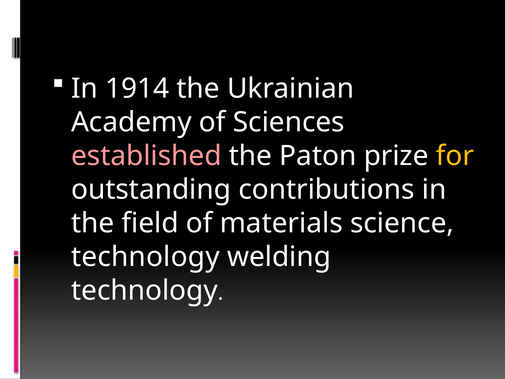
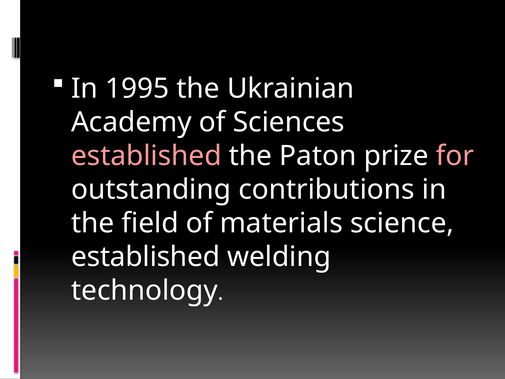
1914: 1914 -> 1995 (137, 88)
for colour: yellow -> pink (455, 156)
technology: technology -> established (146, 257)
